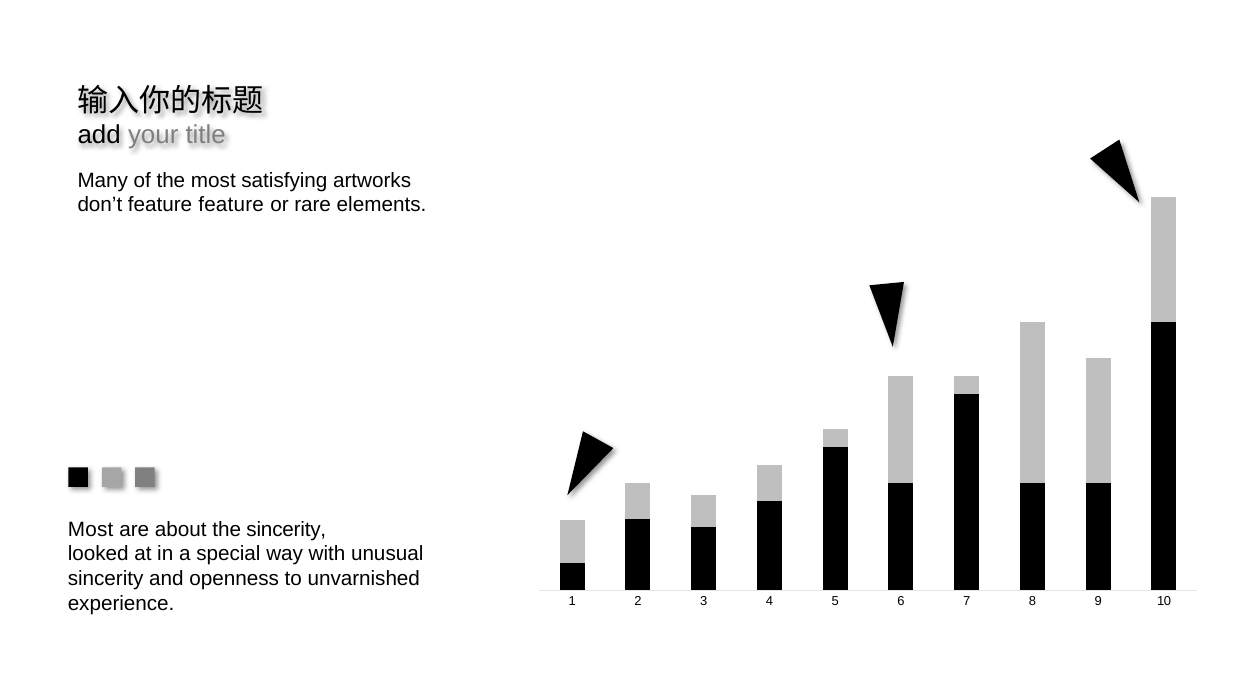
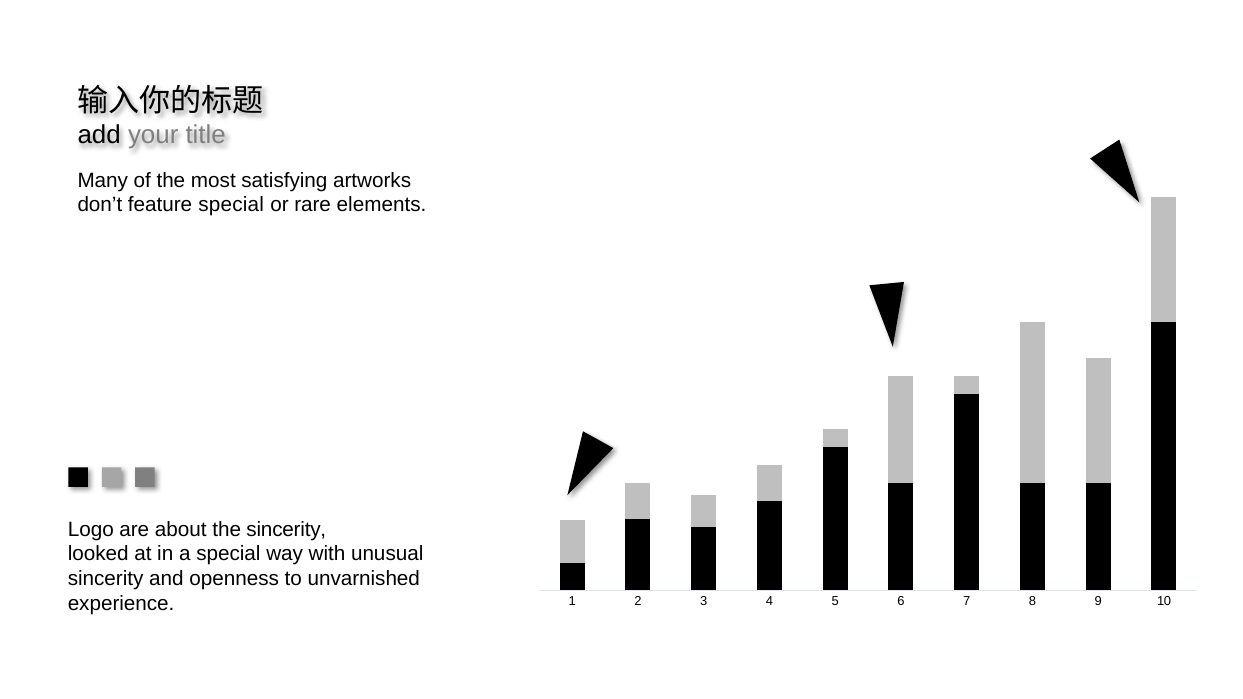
feature feature: feature -> special (231, 205)
Most: Most -> Logo (91, 529)
